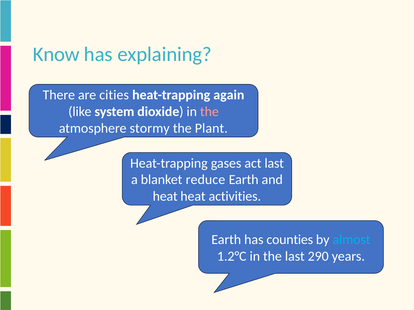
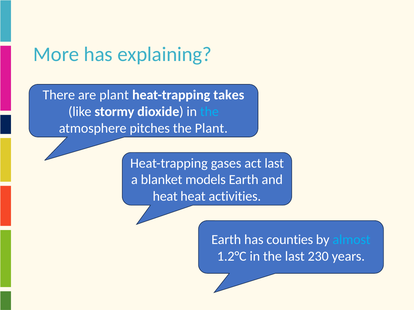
Know: Know -> More (56, 54)
are cities: cities -> plant (114, 95)
again: again -> takes (229, 95)
system: system -> stormy (114, 112)
the colour: pink -> light blue (209, 112)
stormy: stormy -> pitches (150, 128)
reduce: reduce -> models (206, 180)
290: 290 -> 230 (318, 257)
